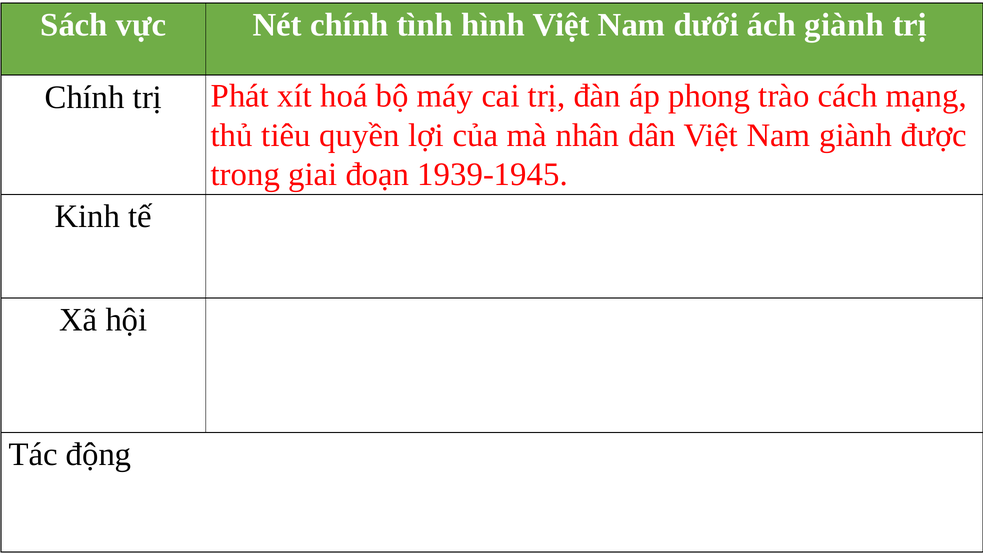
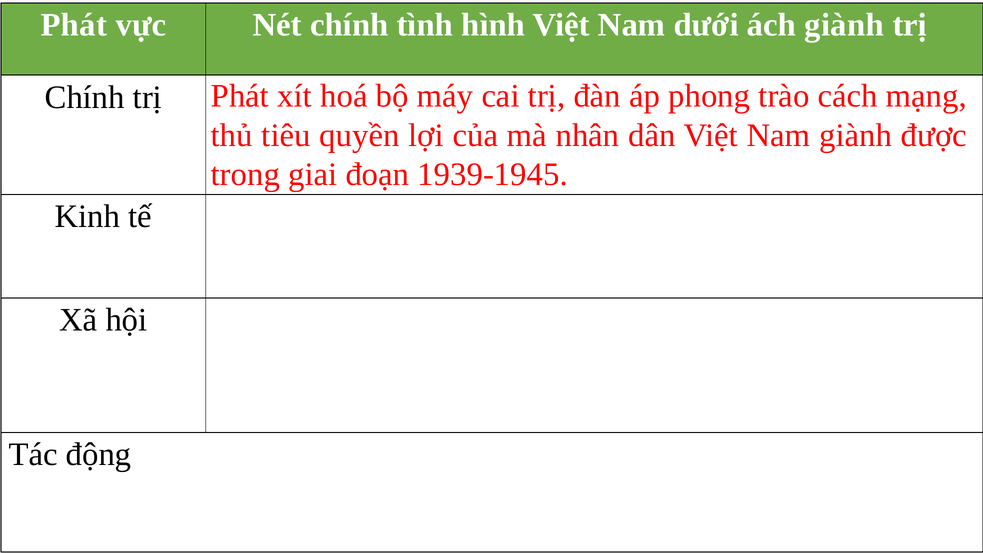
Sách: Sách -> Phát (74, 25)
